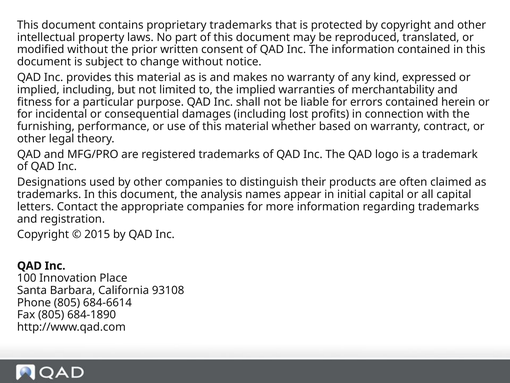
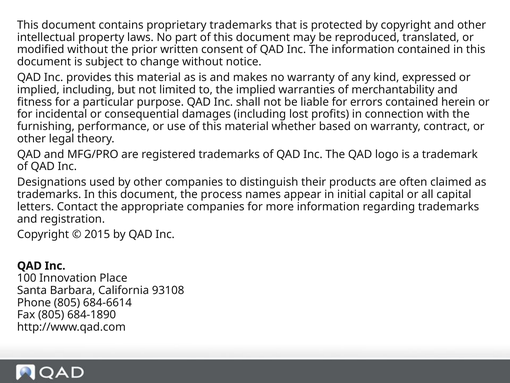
analysis: analysis -> process (221, 194)
